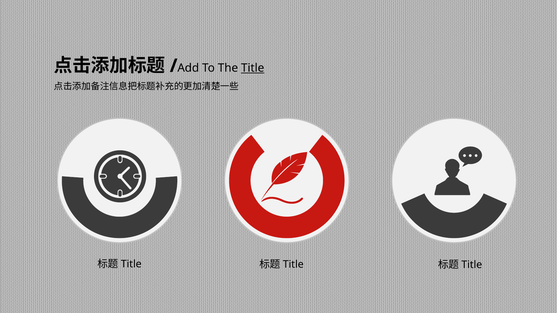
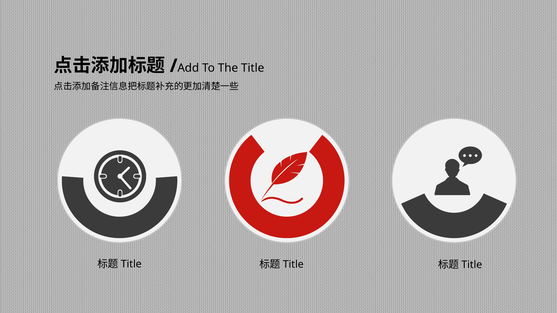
Title underline: present -> none (253, 68)
